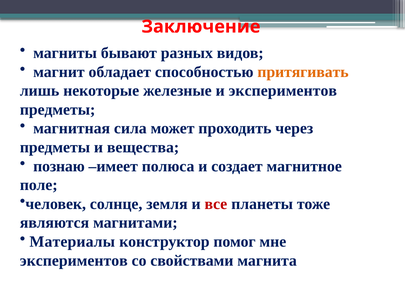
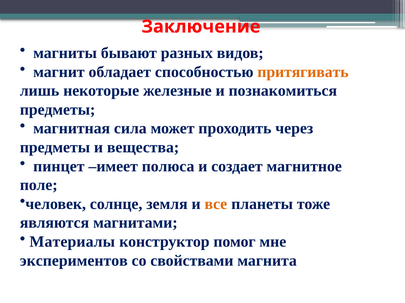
и экспериментов: экспериментов -> познакомиться (283, 91)
познаю: познаю -> пинцет (59, 167)
все colour: red -> orange (216, 204)
